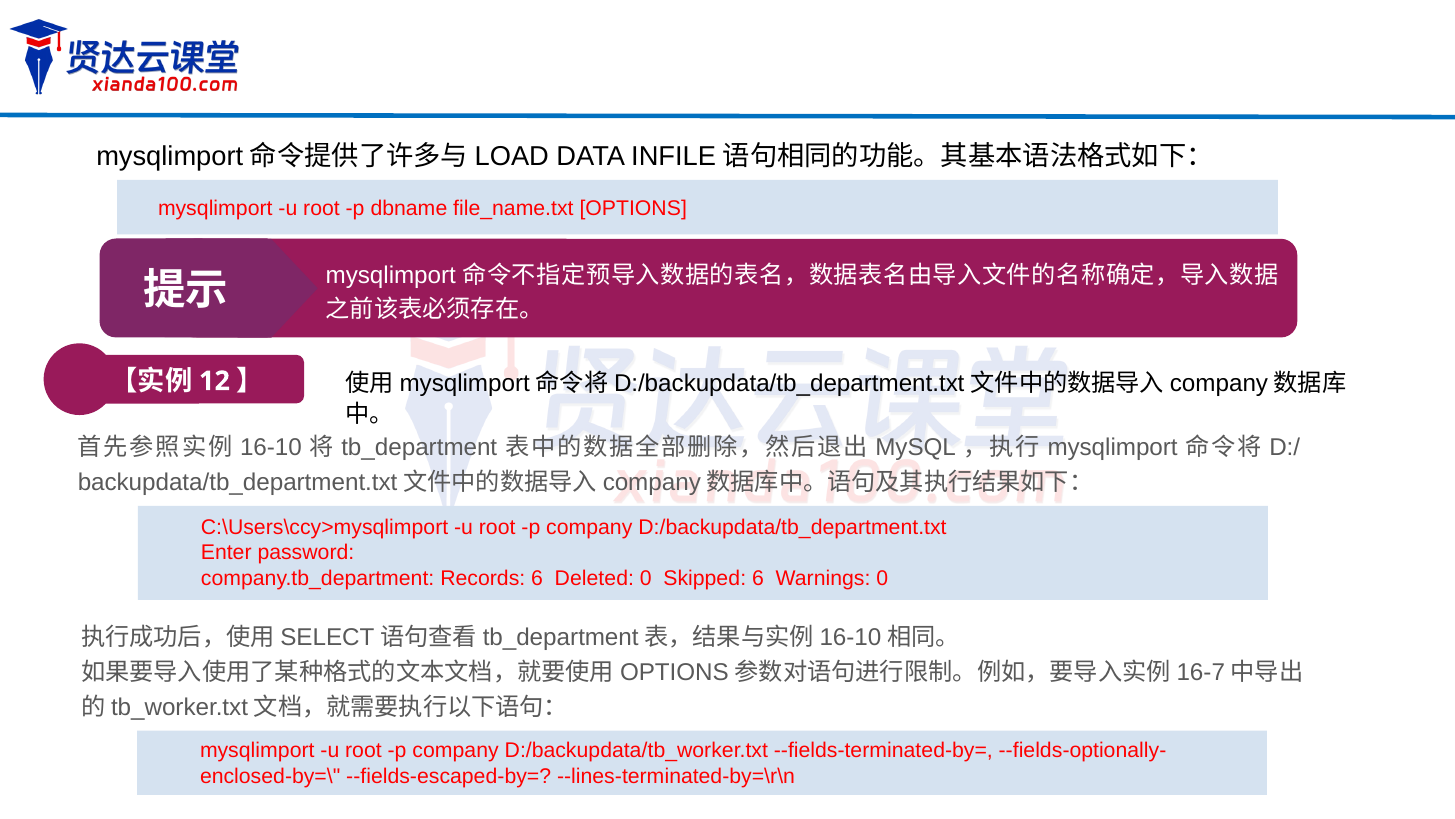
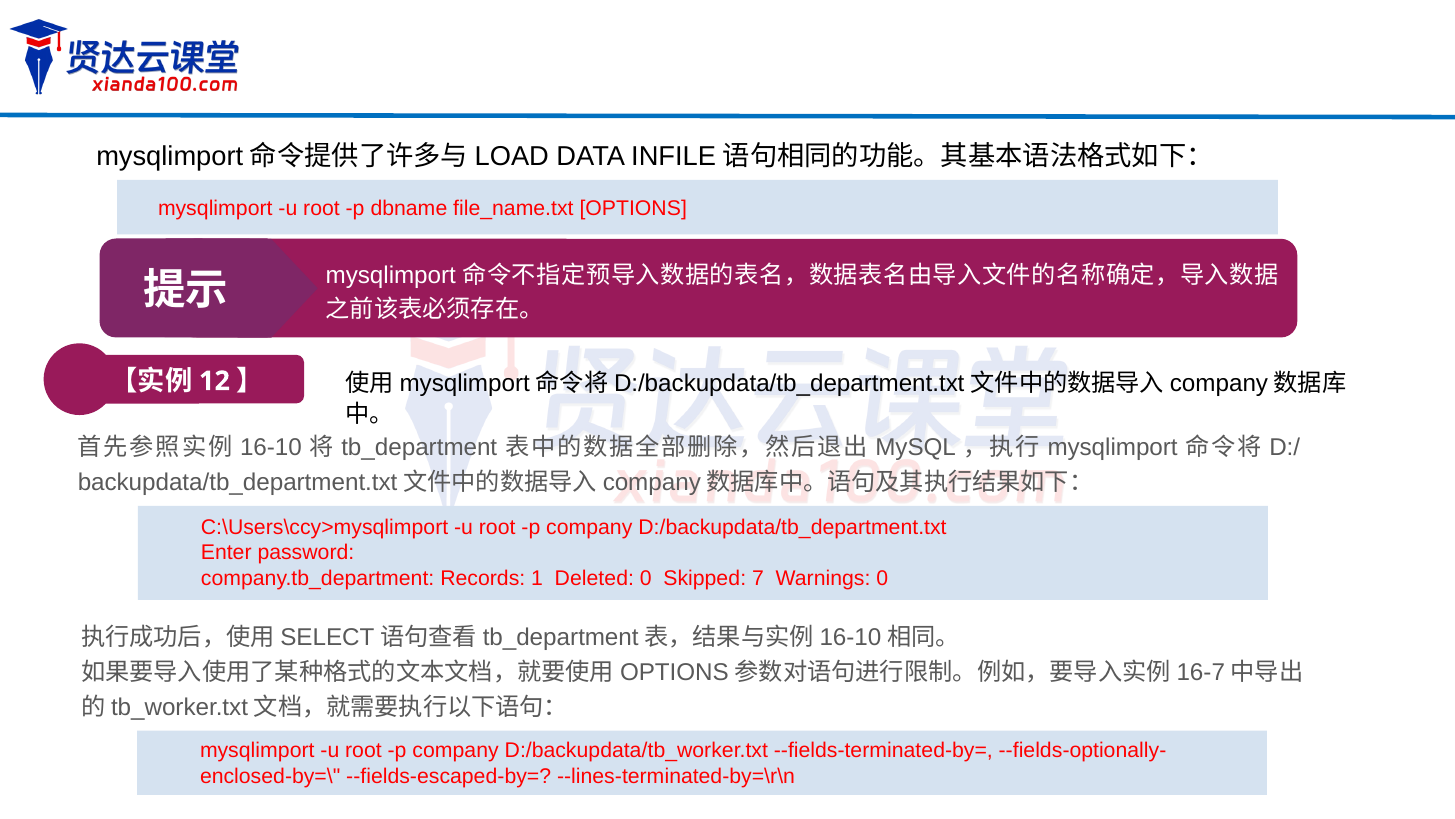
Records 6: 6 -> 1 (537, 578)
Skipped 6: 6 -> 7 (758, 578)
